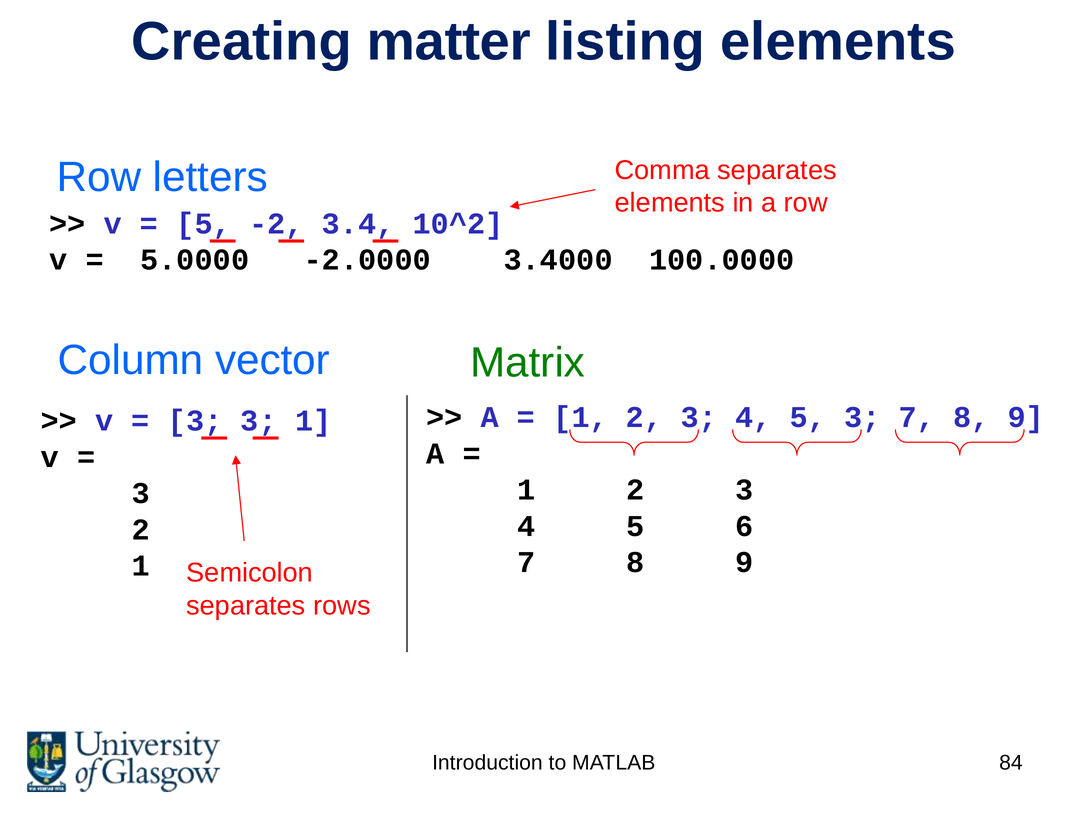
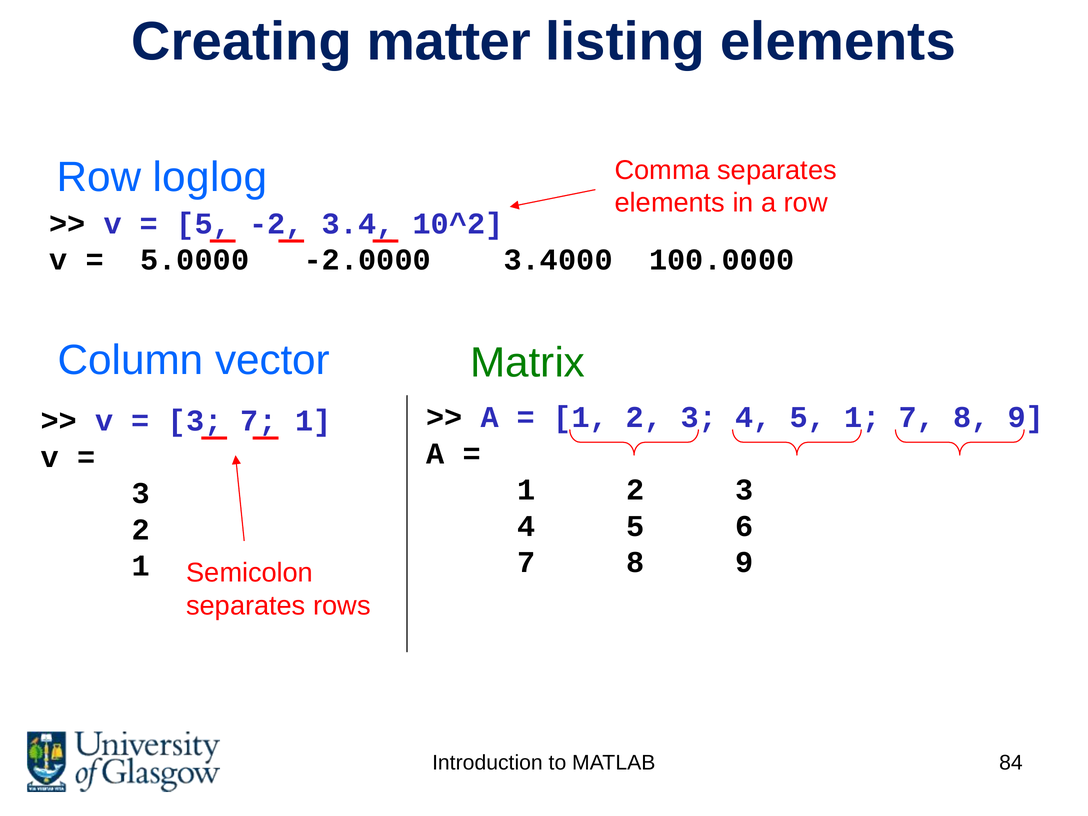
letters: letters -> loglog (210, 177)
5 3: 3 -> 1 (862, 417)
3 3: 3 -> 7 (259, 421)
